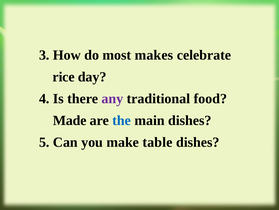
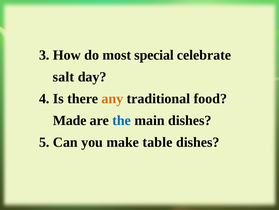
makes: makes -> special (154, 55)
rice: rice -> salt (63, 77)
any colour: purple -> orange (112, 98)
